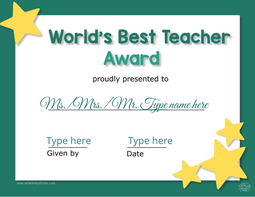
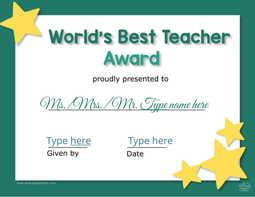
here underline: none -> present (81, 141)
